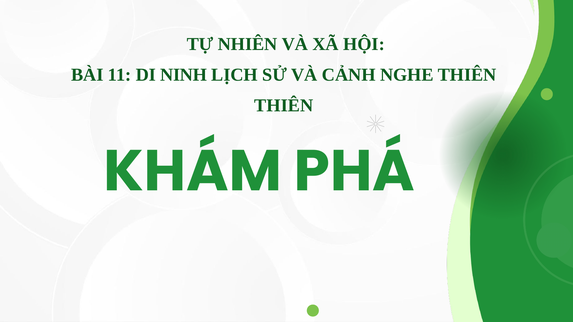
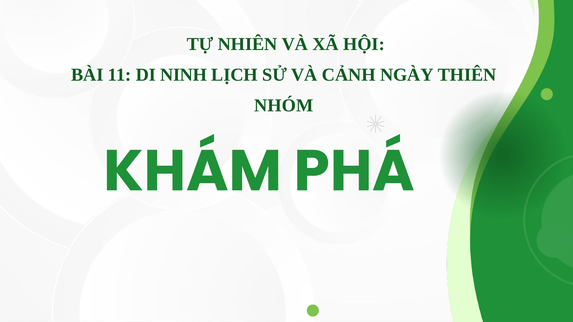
NGHE: NGHE -> NGÀY (407, 75)
THIÊN: THIÊN -> NHÓM (284, 105)
